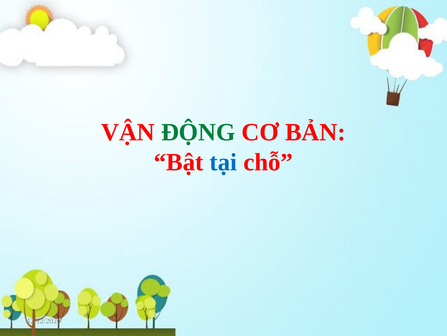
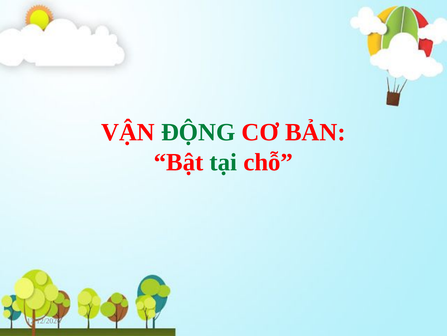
tại colour: blue -> green (223, 162)
